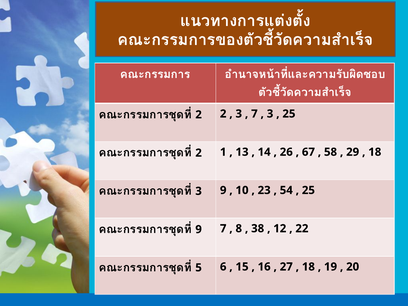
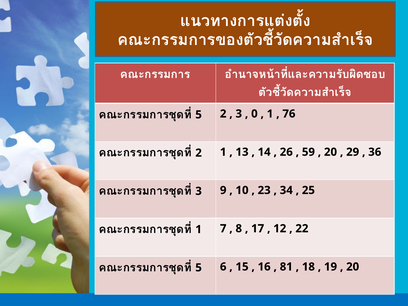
2: 2 -> 5 (199, 115)
7: 7 -> 0 (254, 114)
3: 3 -> 1 (270, 114)
25: 25 -> 76 (289, 114)
67: 67 -> 59 (308, 152)
58: 58 -> 20 (331, 152)
18: 18 -> 36 (375, 152)
54: 54 -> 34 (286, 190)
9: 9 -> 1 (199, 229)
38: 38 -> 17 (258, 229)
27: 27 -> 81 (286, 267)
